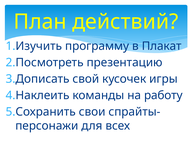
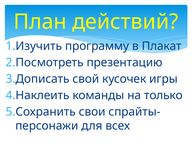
работу: работу -> только (163, 95)
